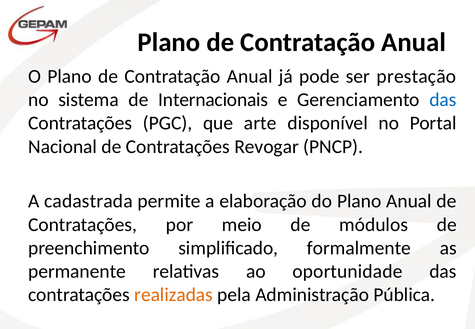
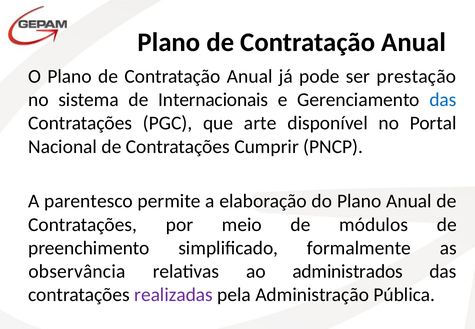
Revogar: Revogar -> Cumprir (267, 147)
cadastrada: cadastrada -> parentesco (88, 201)
permanente: permanente -> observância (77, 271)
oportunidade: oportunidade -> administrados (348, 271)
realizadas colour: orange -> purple (174, 295)
